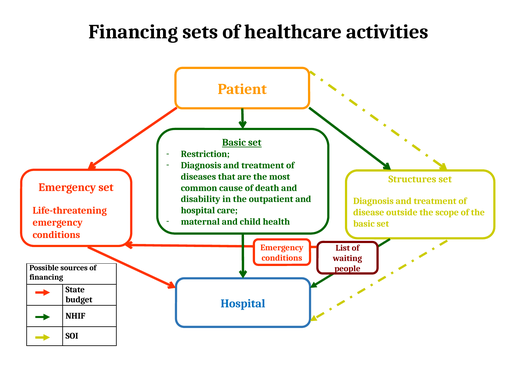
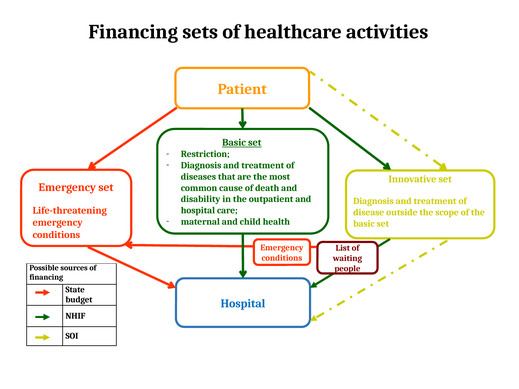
Structures: Structures -> Innovative (412, 179)
